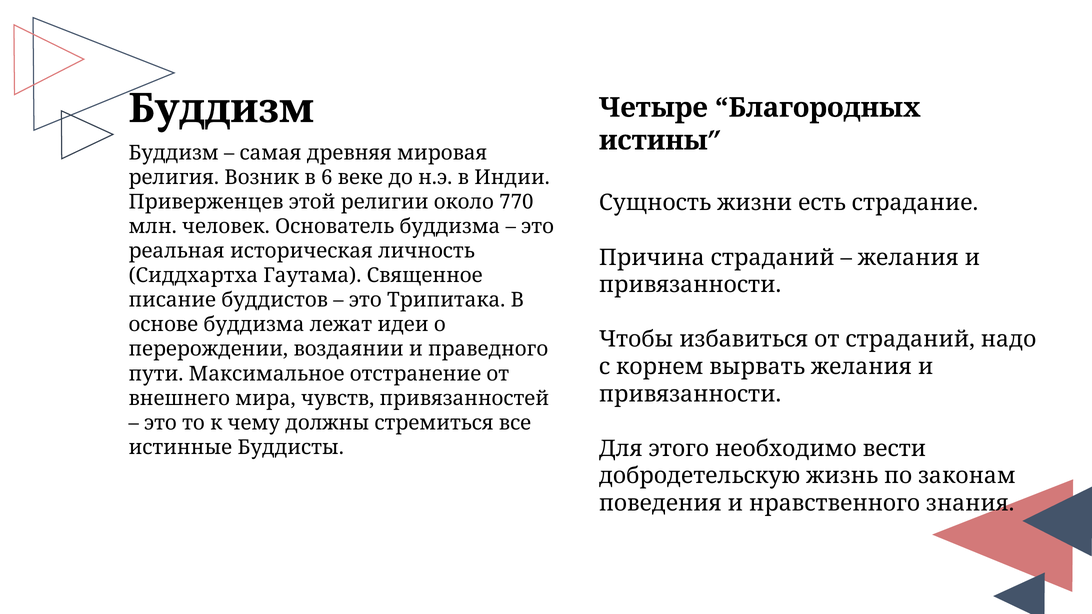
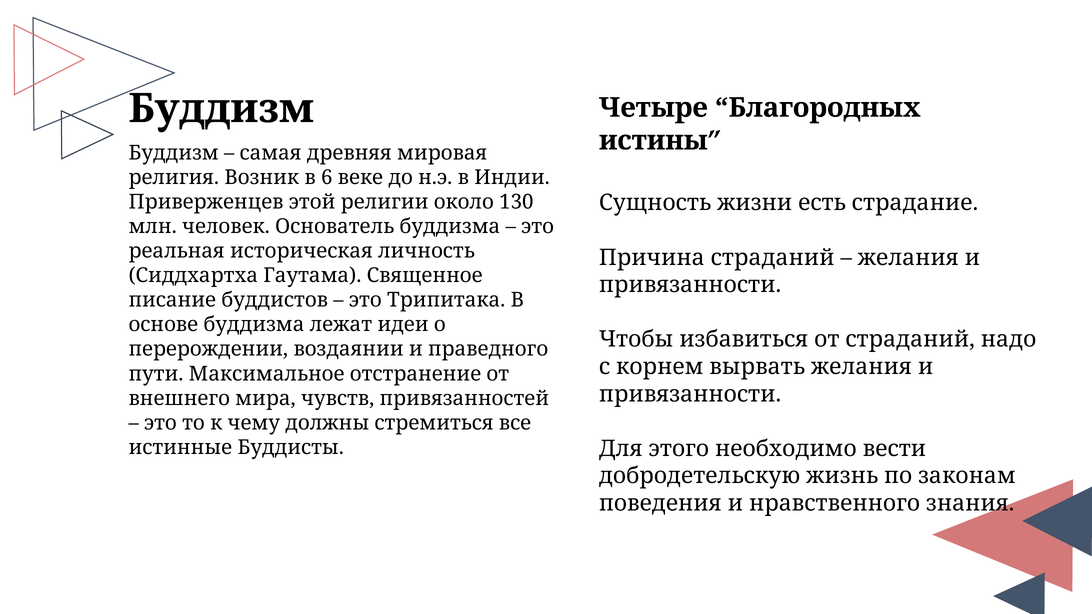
770: 770 -> 130 (516, 202)
